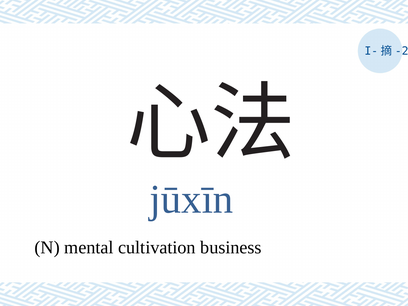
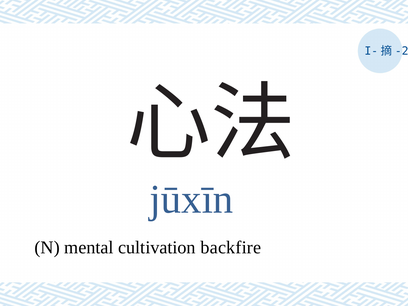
business: business -> backfire (231, 247)
